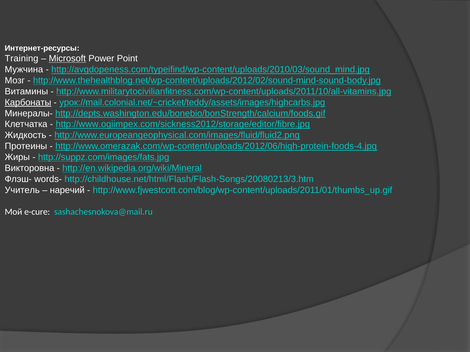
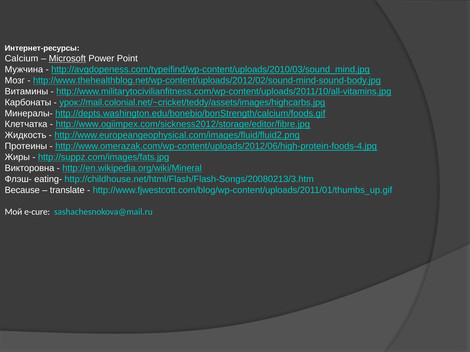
Training: Training -> Calcium (22, 59)
Карбонаты underline: present -> none (28, 103)
words-: words- -> eating- (48, 179)
Учитель: Учитель -> Because (22, 190)
наречий: наречий -> translate (67, 190)
